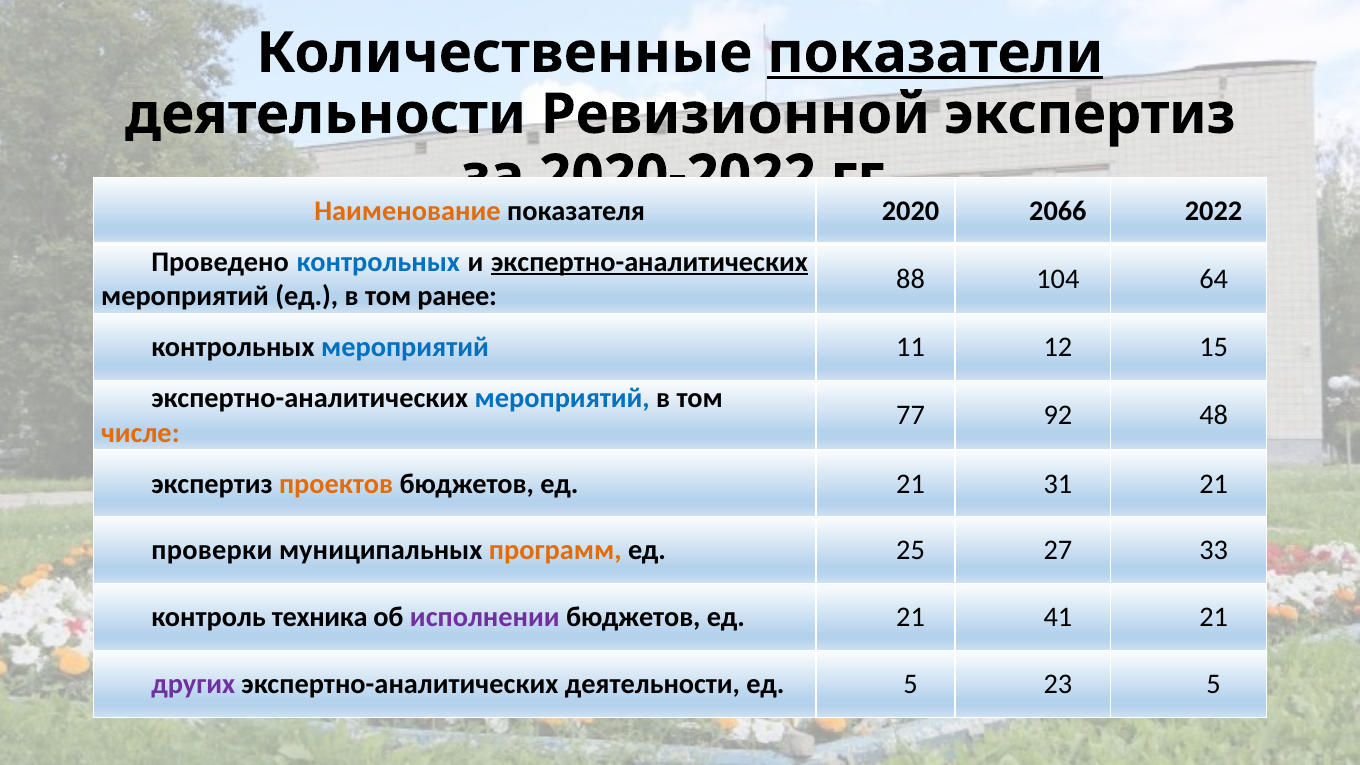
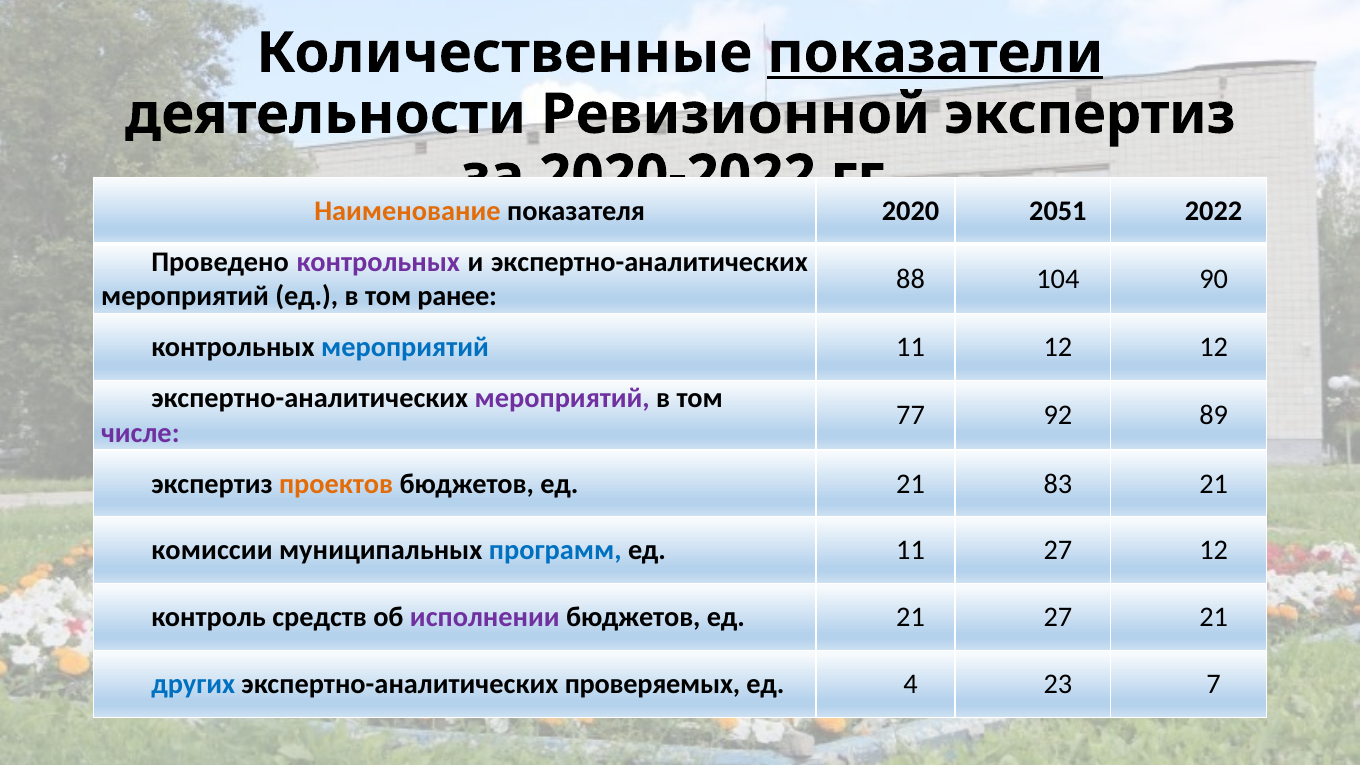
2066: 2066 -> 2051 (1058, 211)
контрольных colour: blue -> purple (378, 262)
экспертно-аналитических underline: present -> none (649, 262)
64: 64 -> 90 (1214, 279)
12 15: 15 -> 12 (1214, 347)
мероприятий colour: blue -> purple (562, 398)
48: 48 -> 89 (1214, 416)
числе colour: orange -> purple (140, 433)
31: 31 -> 83 (1058, 484)
проверки: проверки -> комиссии (212, 551)
программ colour: orange -> blue (555, 551)
ед 25: 25 -> 11 (911, 551)
27 33: 33 -> 12 (1214, 551)
техника: техника -> средств (320, 618)
21 41: 41 -> 27 (1058, 618)
других colour: purple -> blue (193, 685)
экспертно-аналитических деятельности: деятельности -> проверяемых (652, 685)
ед 5: 5 -> 4 (911, 685)
23 5: 5 -> 7 (1214, 685)
